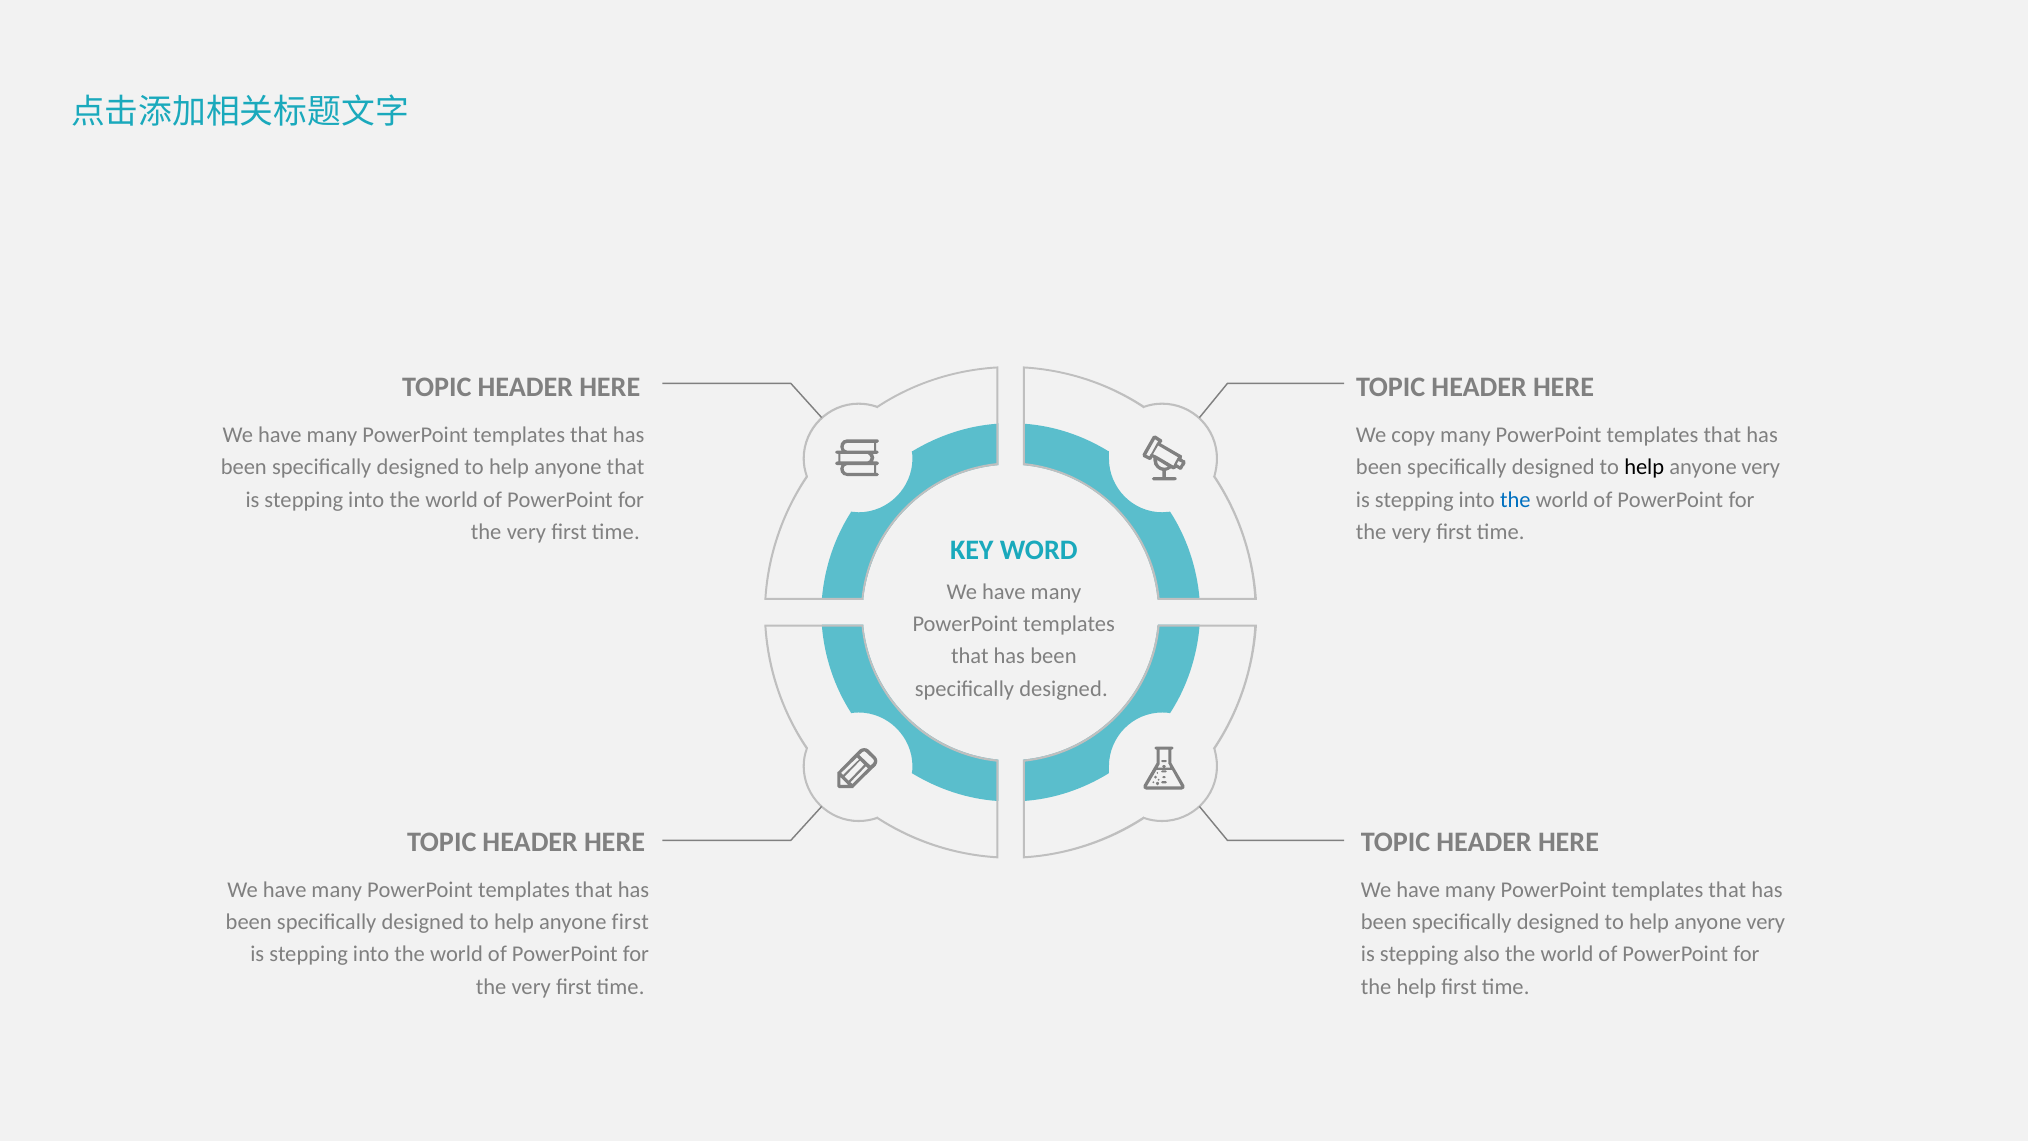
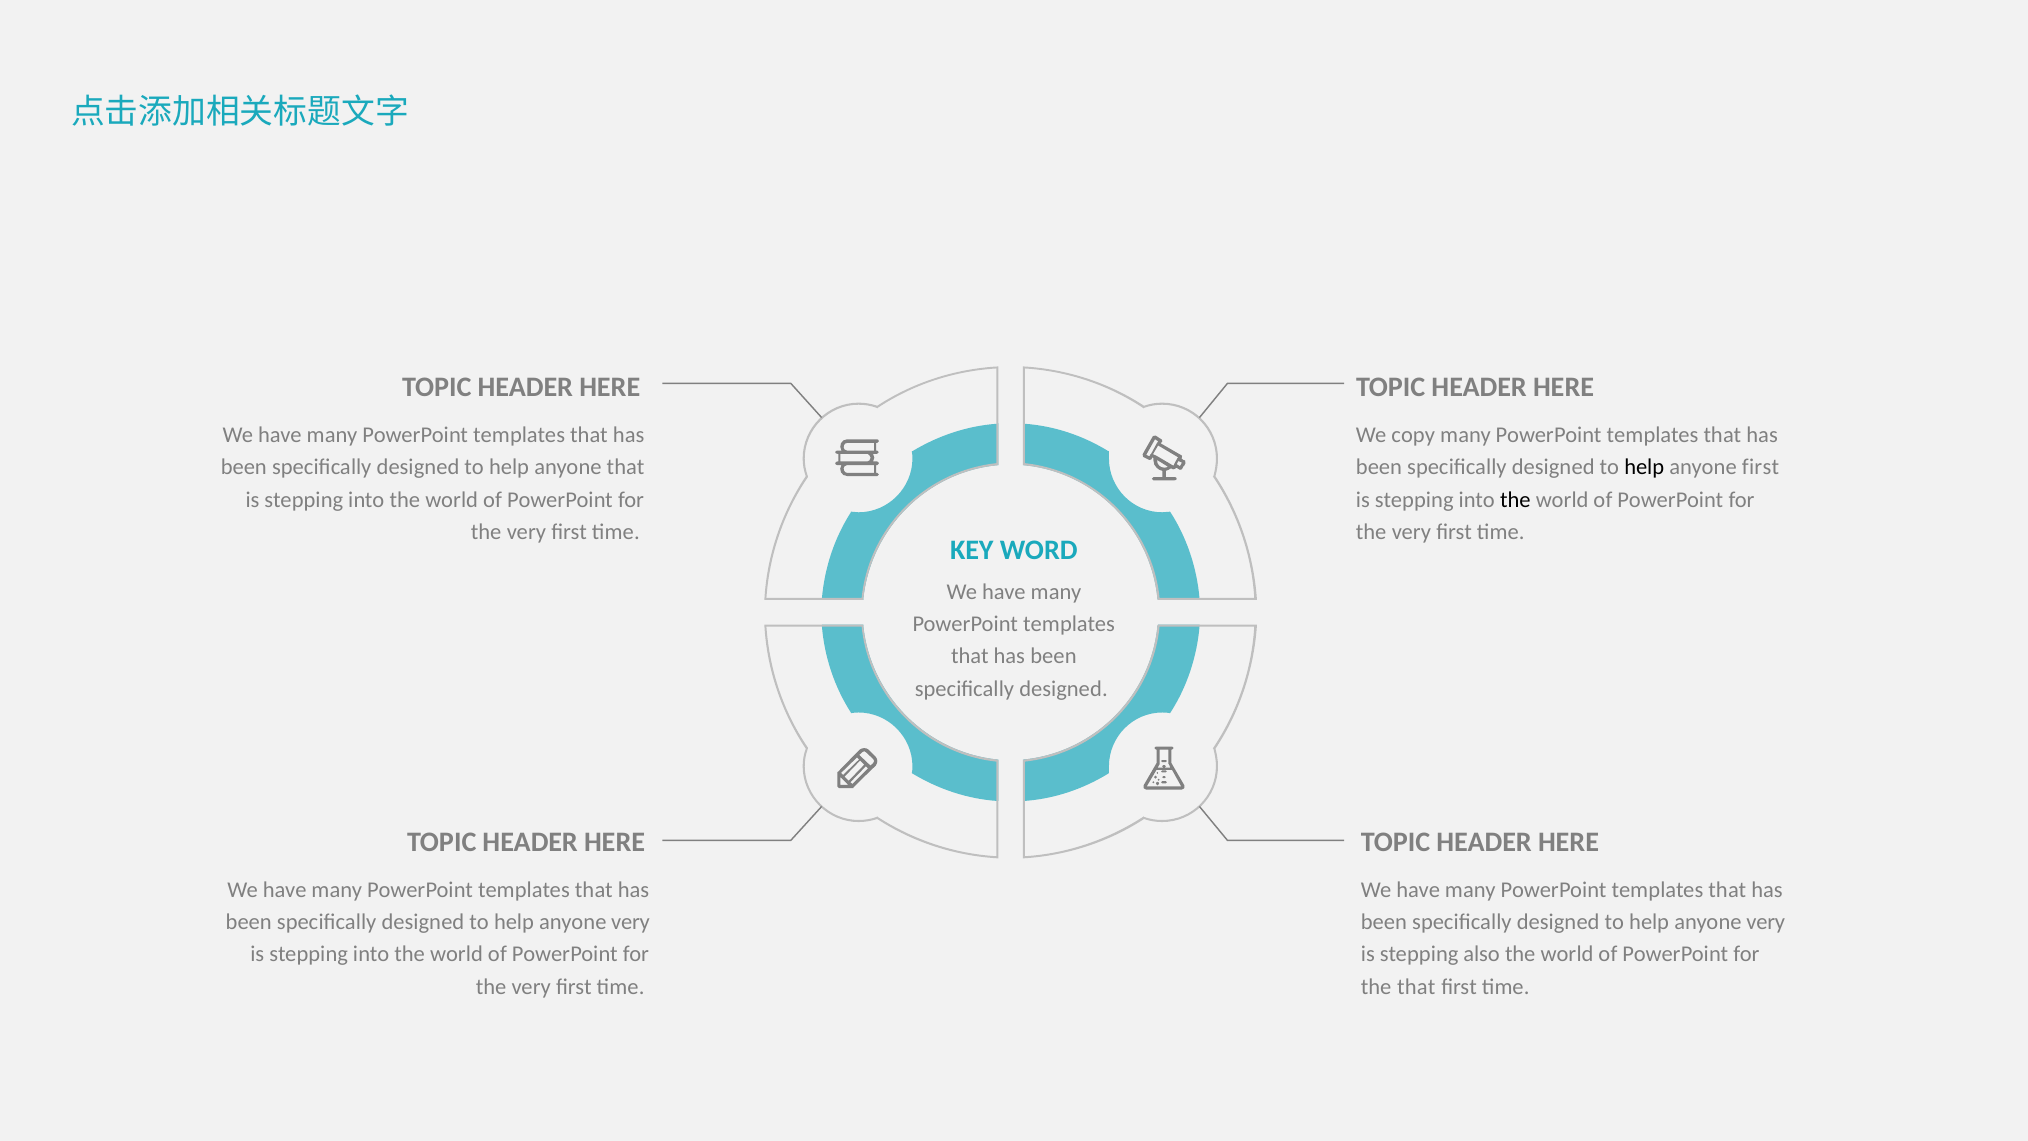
very: very -> first (1761, 467)
the colour: blue -> black (1515, 500)
first: first -> very (631, 922)
the help: help -> that (1416, 987)
